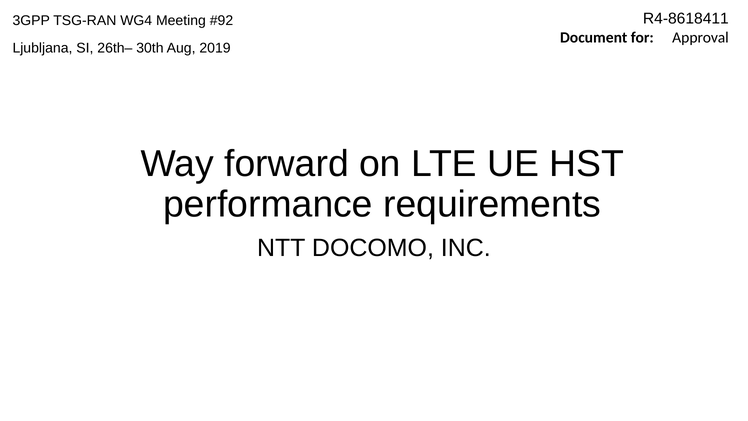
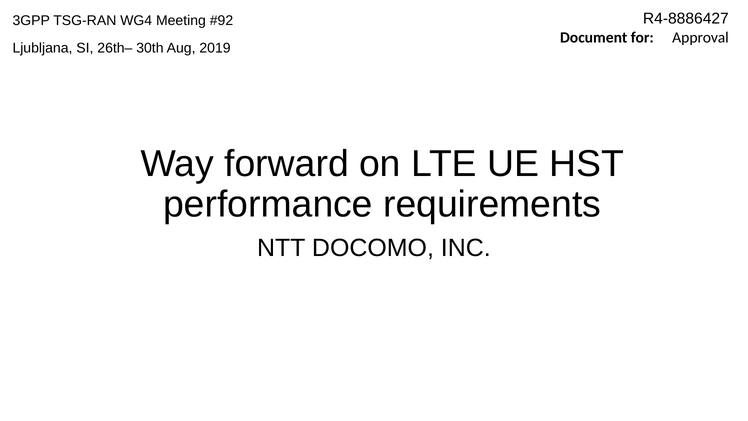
R4-8618411: R4-8618411 -> R4-8886427 (686, 19)
